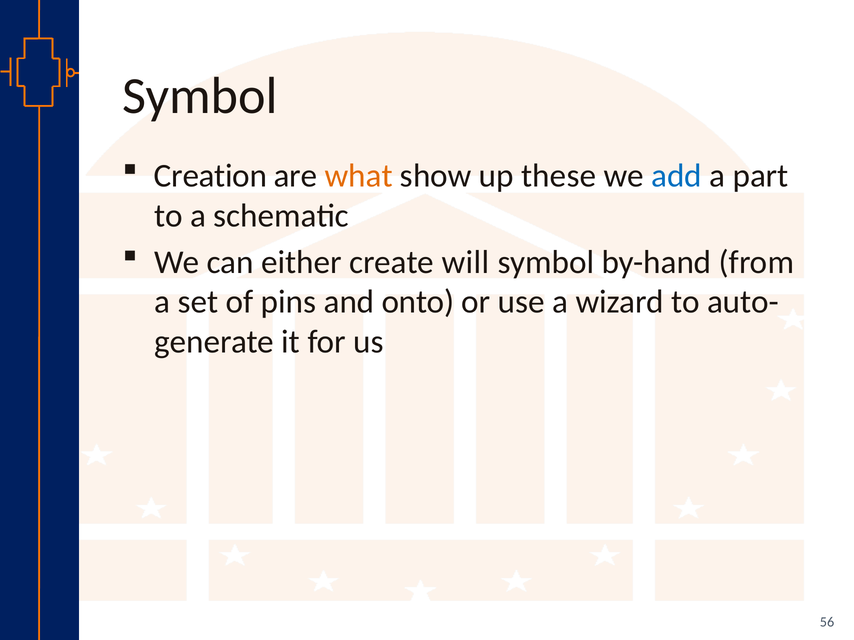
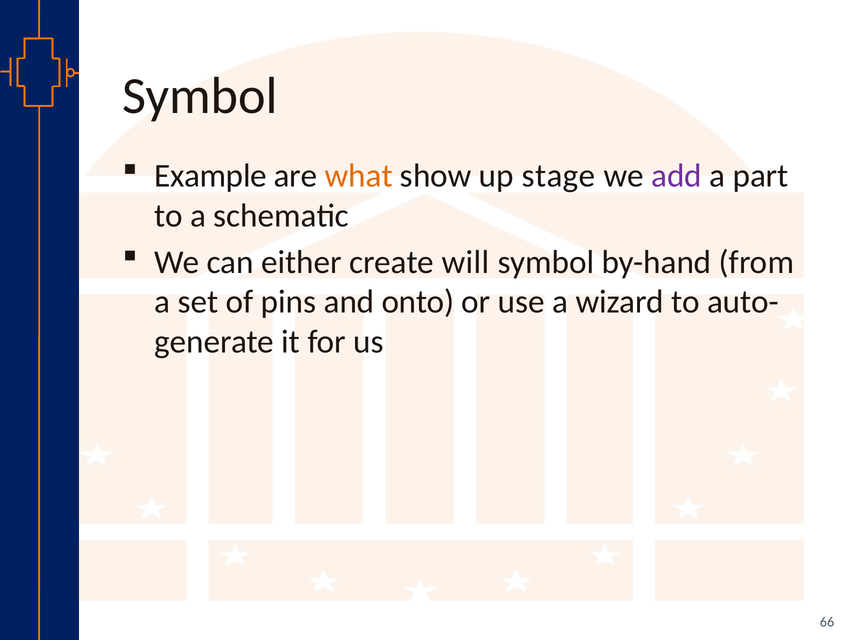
Creation: Creation -> Example (210, 176)
these: these -> stage (559, 176)
add colour: blue -> purple (677, 176)
56: 56 -> 66 (827, 623)
